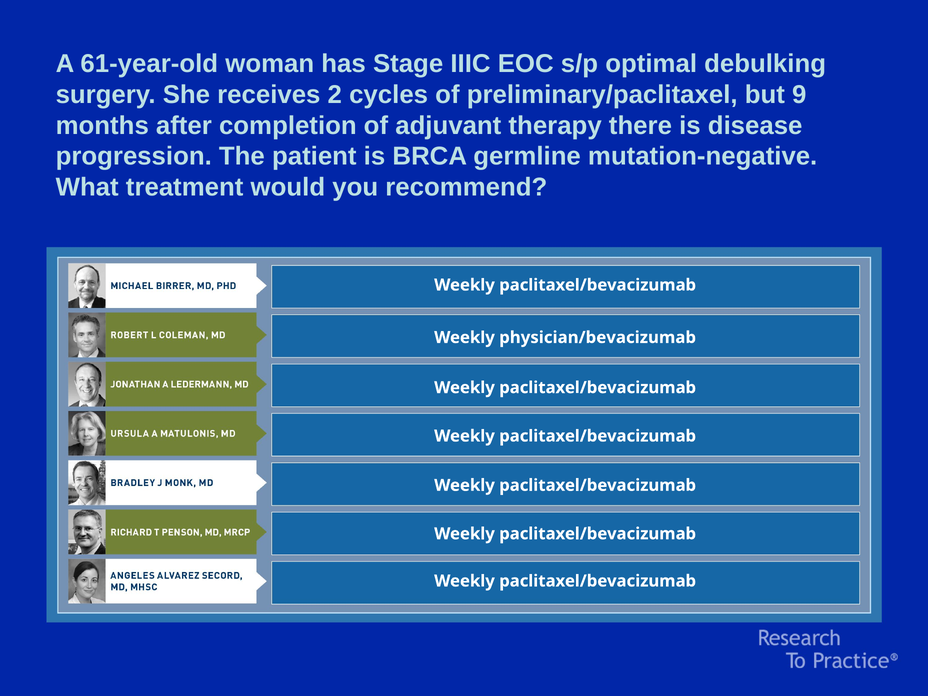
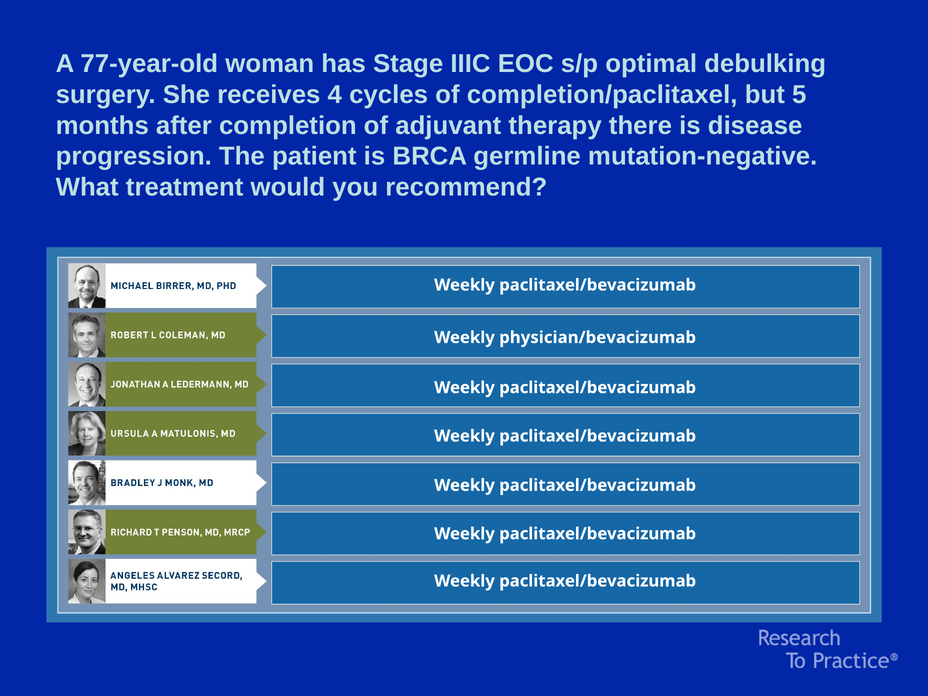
61-year-old: 61-year-old -> 77-year-old (149, 64)
2: 2 -> 4 (335, 95)
preliminary/paclitaxel: preliminary/paclitaxel -> completion/paclitaxel (602, 95)
9: 9 -> 5 (799, 95)
